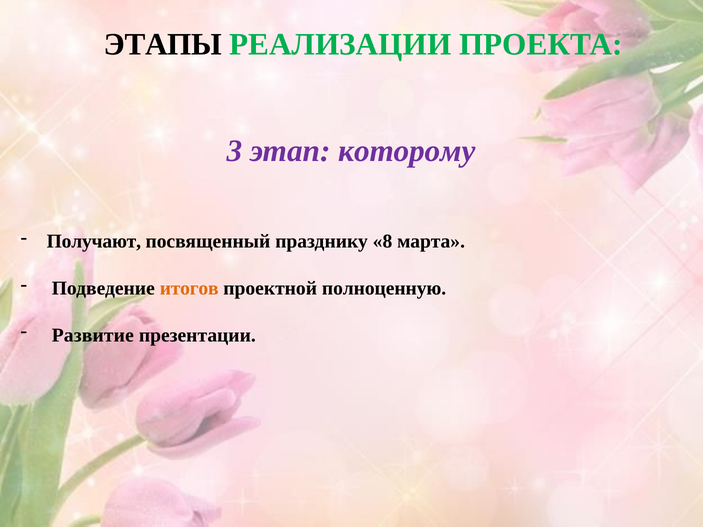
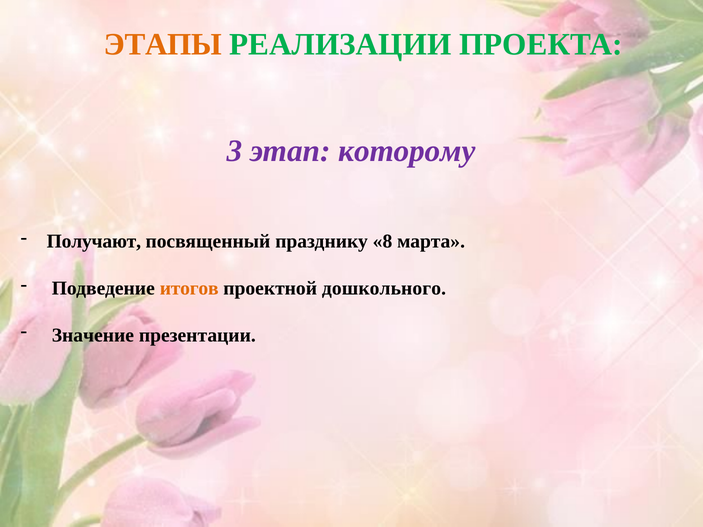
ЭТАПЫ colour: black -> orange (163, 44)
полноценную: полноценную -> дошкольного (384, 288)
Развитие: Развитие -> Значение (93, 335)
